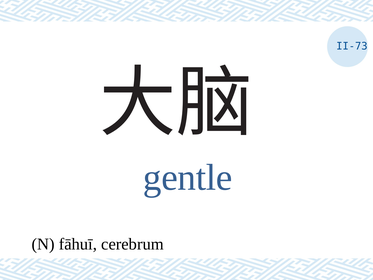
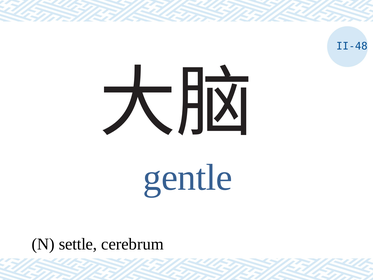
II-73: II-73 -> II-48 (352, 46)
fāhuī: fāhuī -> settle (78, 244)
